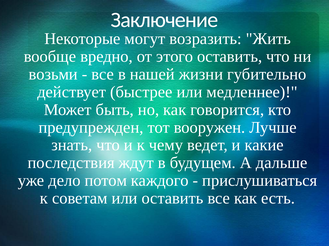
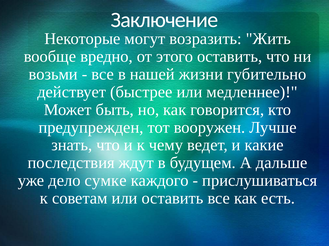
потом: потом -> сумке (106, 181)
